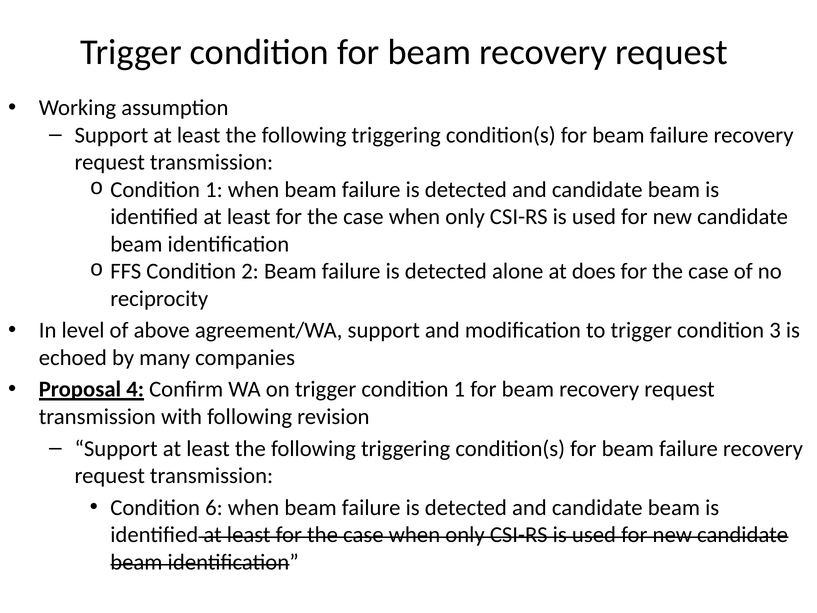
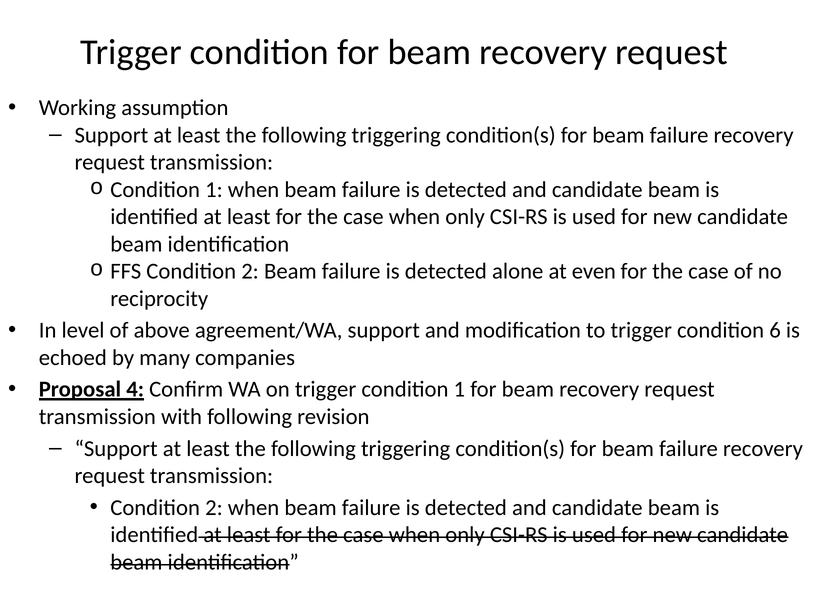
does: does -> even (594, 271)
3: 3 -> 6 (775, 330)
6: 6 -> 2 (214, 507)
